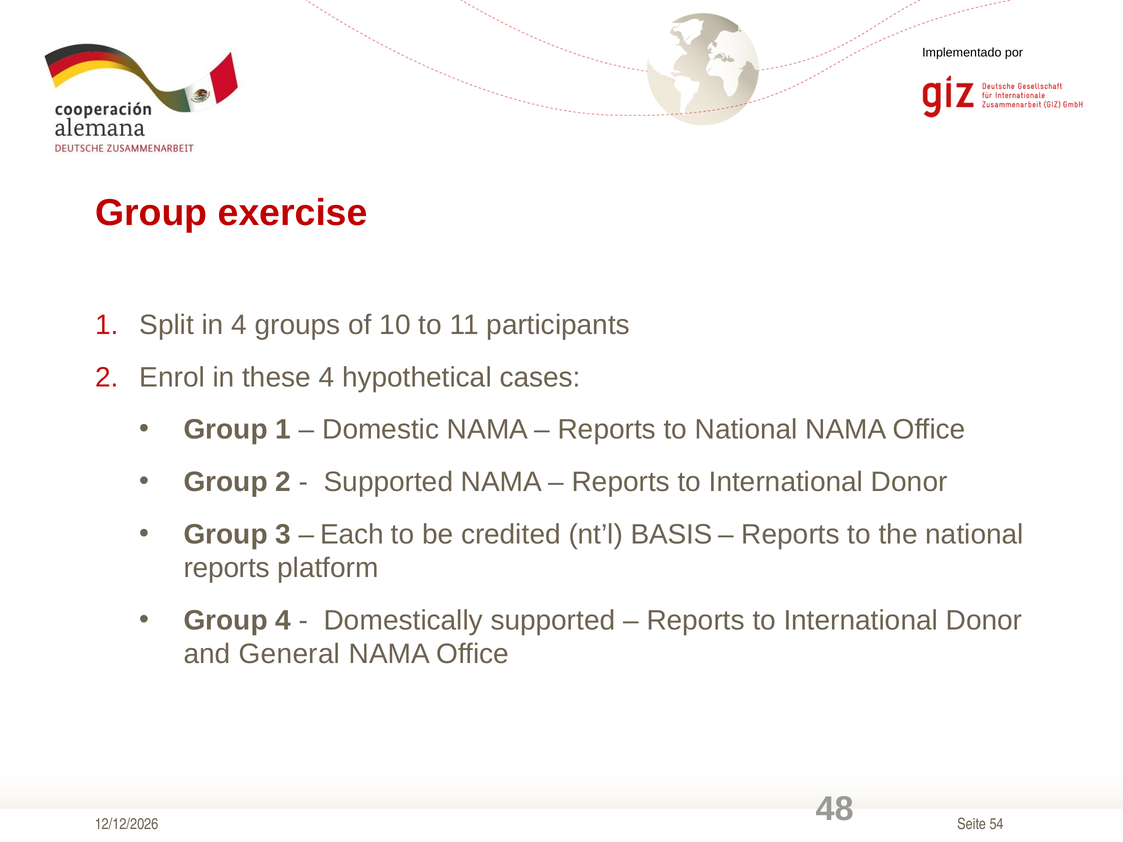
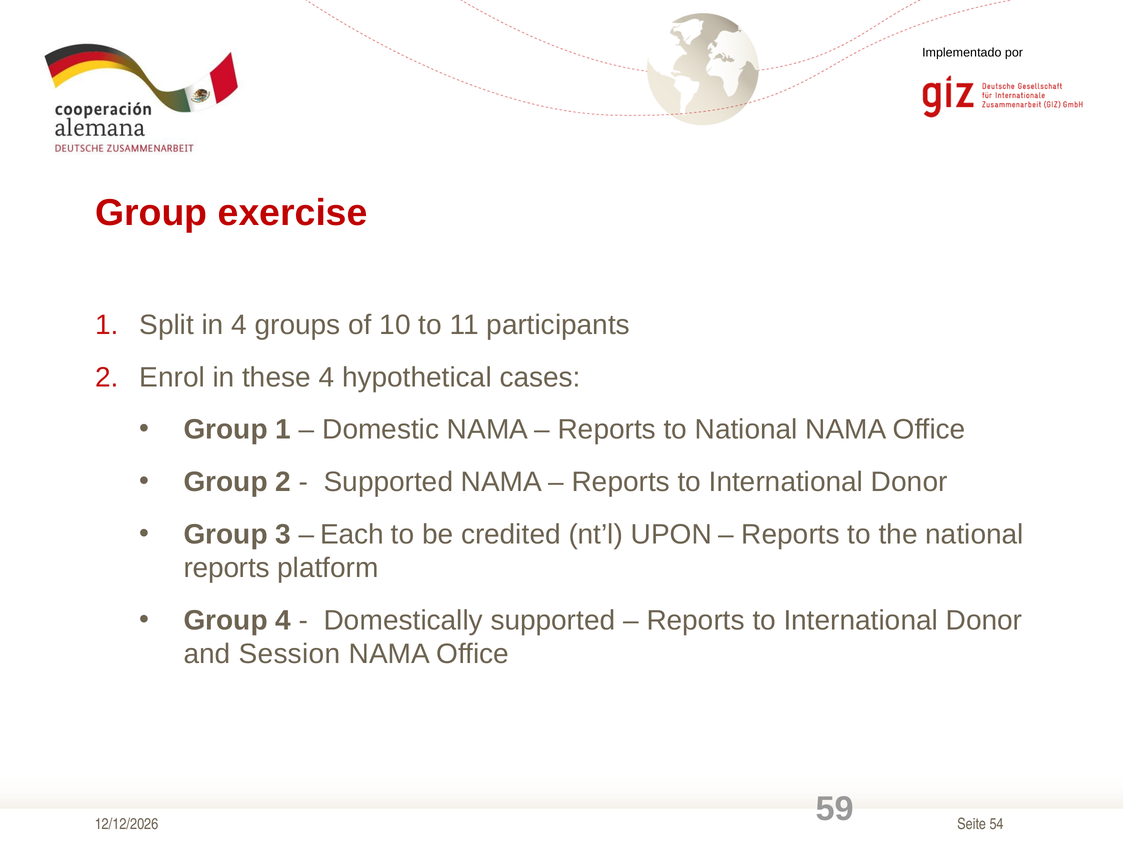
BASIS: BASIS -> UPON (671, 535)
General: General -> Session (289, 654)
48: 48 -> 59 (835, 809)
